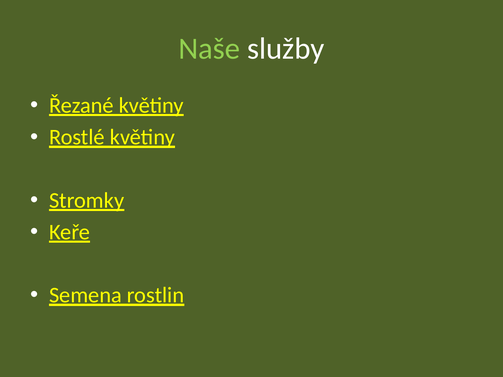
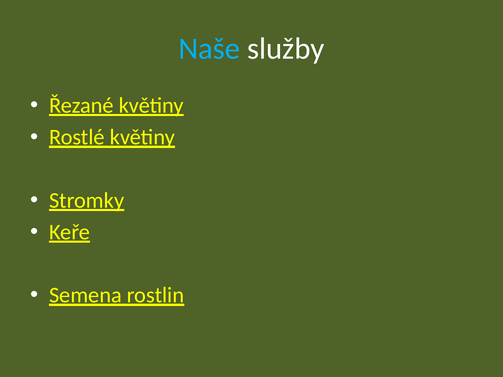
Naše colour: light green -> light blue (209, 49)
